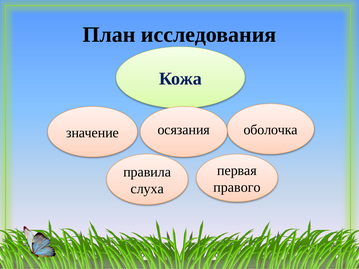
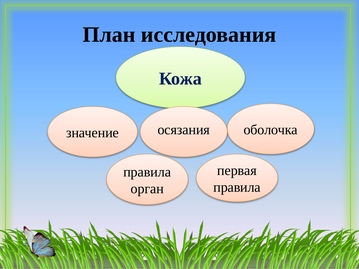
правого: правого -> правила (237, 187)
слуха: слуха -> орган (147, 189)
